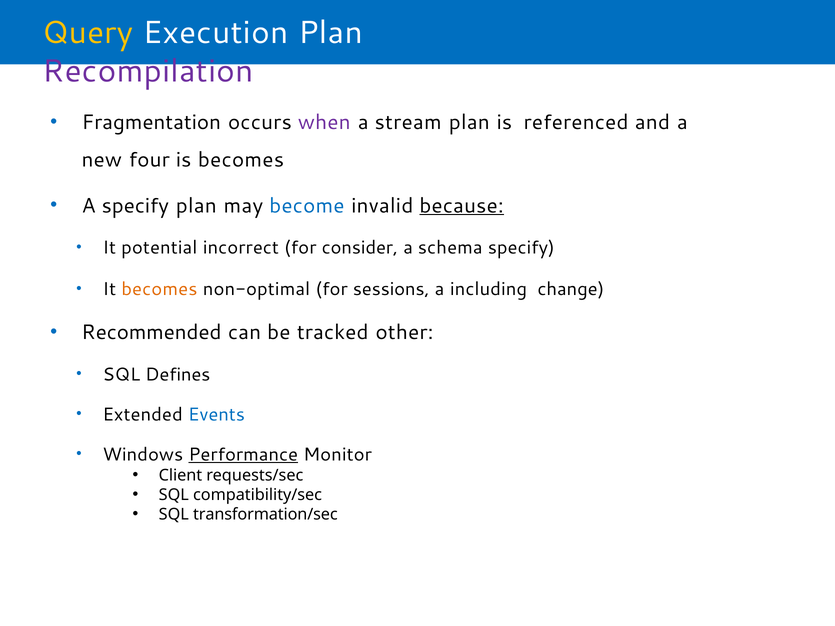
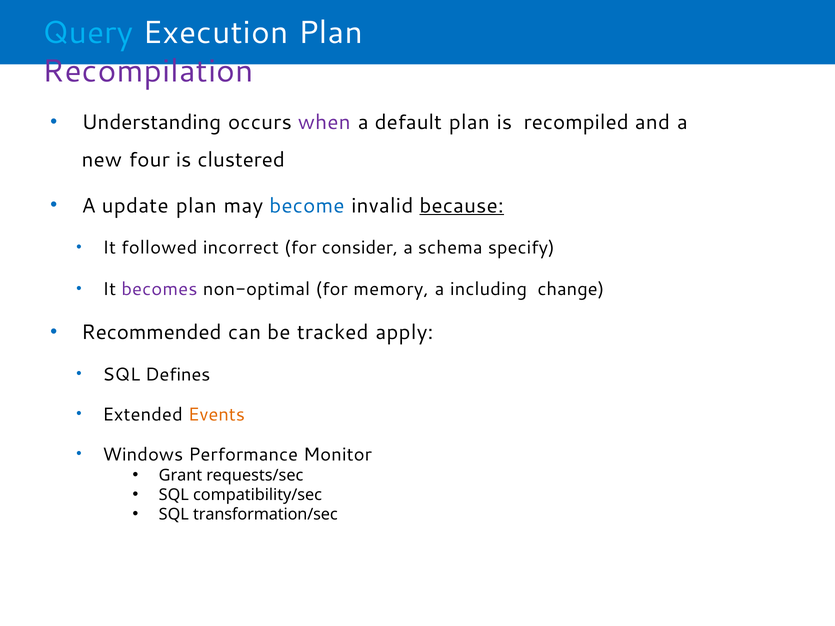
Query colour: yellow -> light blue (88, 33)
Fragmentation: Fragmentation -> Understanding (151, 123)
stream: stream -> default (408, 123)
referenced: referenced -> recompiled (576, 123)
is becomes: becomes -> clustered (241, 160)
A specify: specify -> update (135, 206)
potential: potential -> followed (159, 248)
becomes colour: orange -> purple (159, 289)
sessions: sessions -> memory (391, 289)
other: other -> apply (404, 332)
Events colour: blue -> orange (216, 415)
Performance underline: present -> none (243, 455)
Client: Client -> Grant (180, 475)
